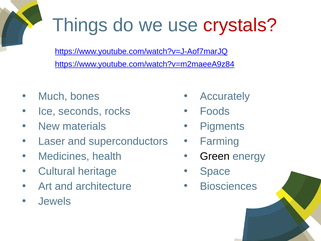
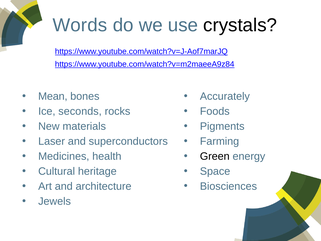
Things: Things -> Words (80, 25)
crystals colour: red -> black (240, 25)
Much: Much -> Mean (53, 96)
